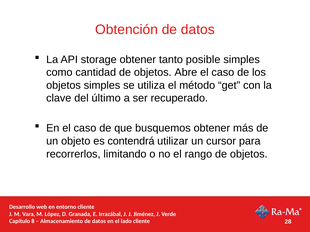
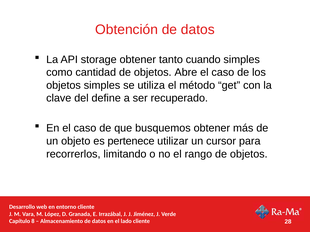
posible: posible -> cuando (203, 60)
último: último -> define (106, 98)
contendrá: contendrá -> pertenece (131, 141)
